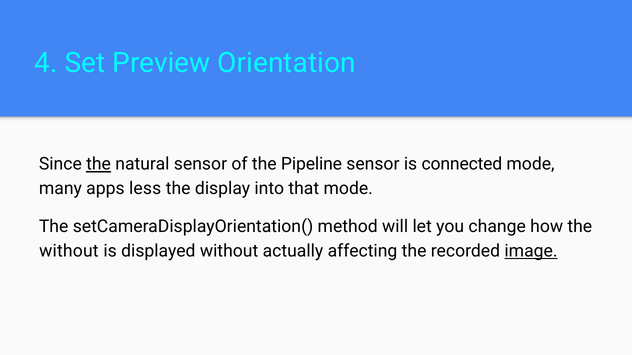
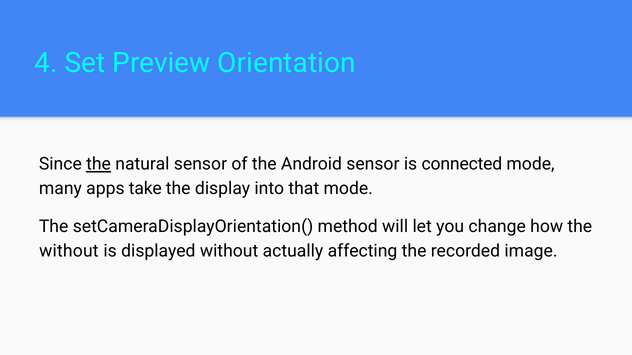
Pipeline: Pipeline -> Android (311, 164)
less: less -> take (145, 189)
image underline: present -> none (531, 251)
